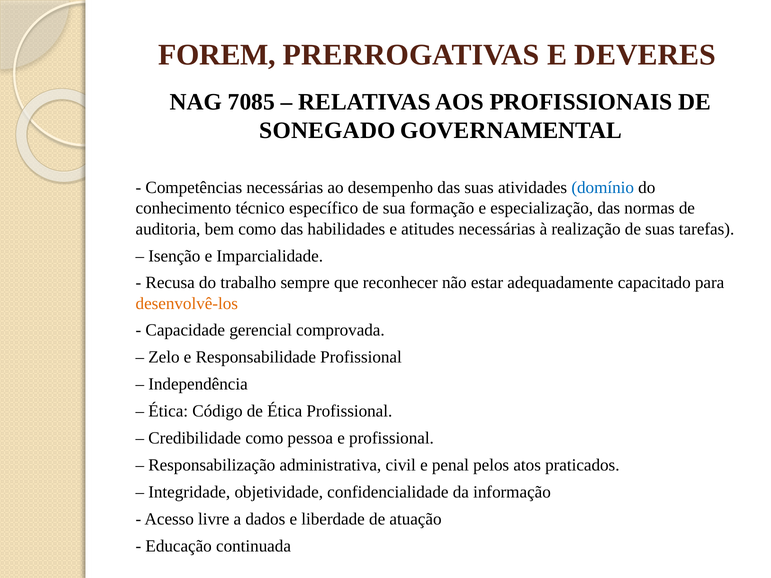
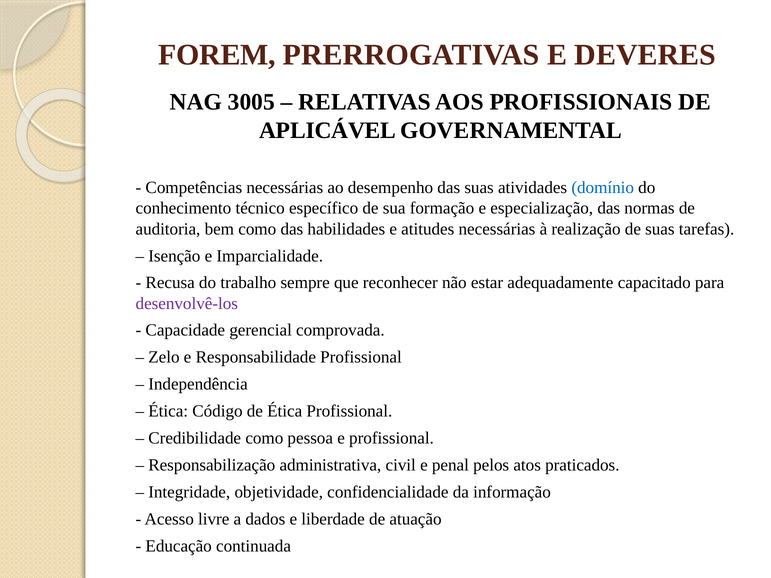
7085: 7085 -> 3005 (251, 102)
SONEGADO: SONEGADO -> APLICÁVEL (328, 131)
desenvolvê-los colour: orange -> purple (187, 304)
